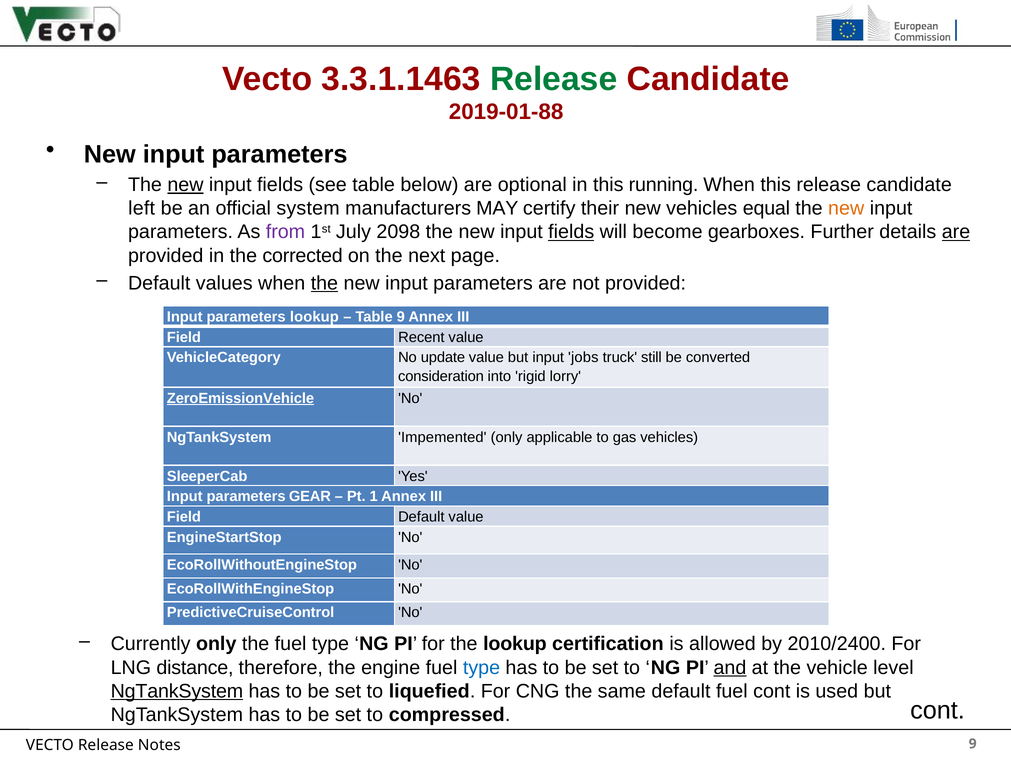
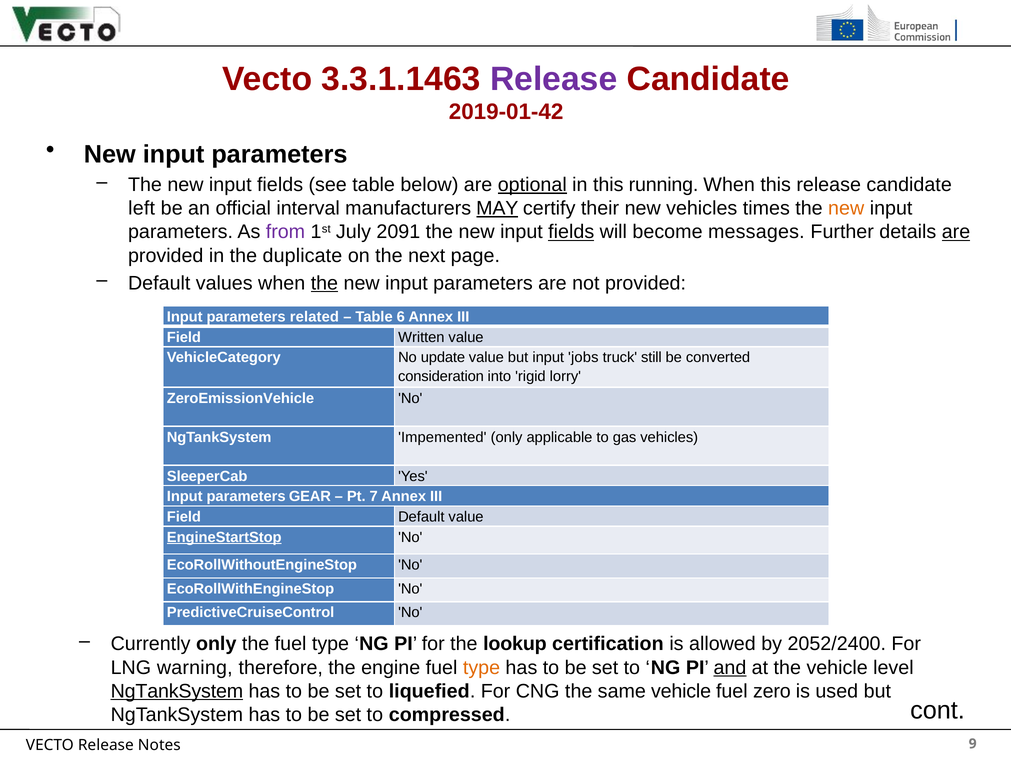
Release colour: green -> purple (554, 79)
2019-01-88: 2019-01-88 -> 2019-01-42 (506, 112)
new underline: present -> none (185, 185)
optional underline: none -> present (532, 185)
system: system -> interval (308, 208)
MAY underline: none -> present (497, 208)
equal: equal -> times (766, 208)
2098: 2098 -> 2091 (398, 232)
gearboxes: gearboxes -> messages (756, 232)
corrected: corrected -> duplicate (302, 256)
parameters lookup: lookup -> related (314, 317)
Table 9: 9 -> 6 (401, 317)
Recent: Recent -> Written (421, 337)
ZeroEmissionVehicle underline: present -> none (240, 398)
1: 1 -> 7 (374, 497)
EngineStartStop underline: none -> present (224, 537)
2010/2400: 2010/2400 -> 2052/2400 (837, 644)
distance: distance -> warning (195, 668)
type colour: blue -> orange (482, 668)
same default: default -> vehicle (681, 691)
fuel cont: cont -> zero (772, 691)
